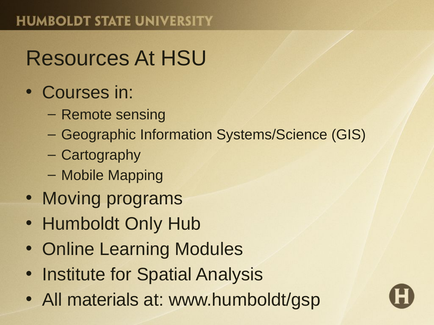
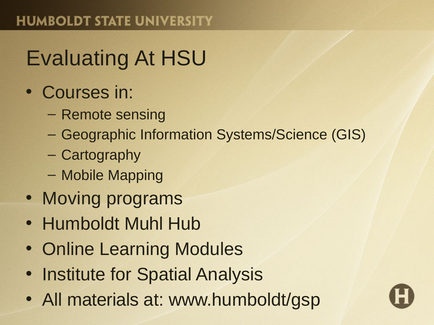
Resources: Resources -> Evaluating (78, 58)
Only: Only -> Muhl (144, 224)
